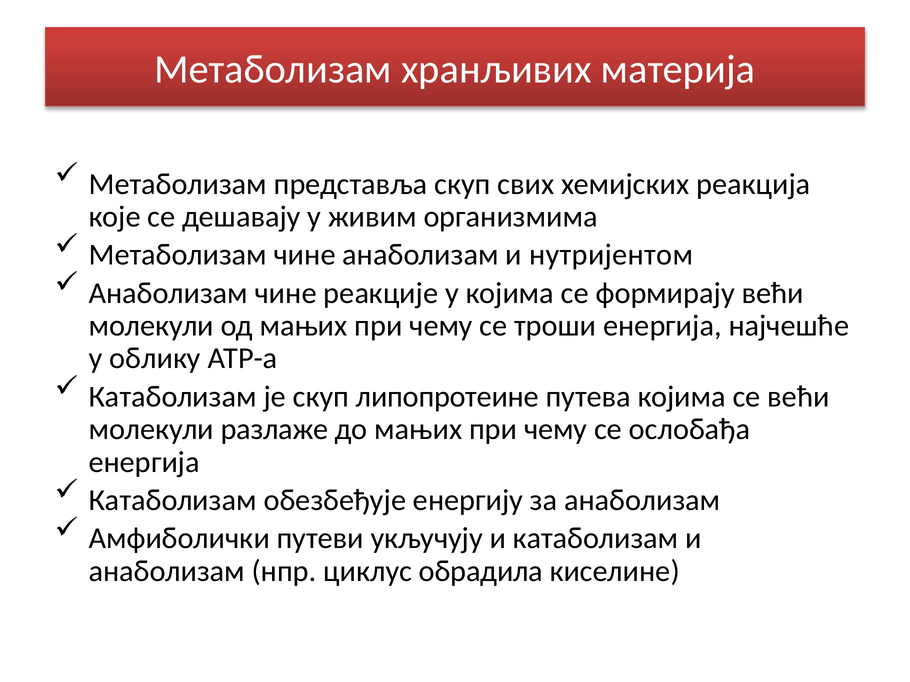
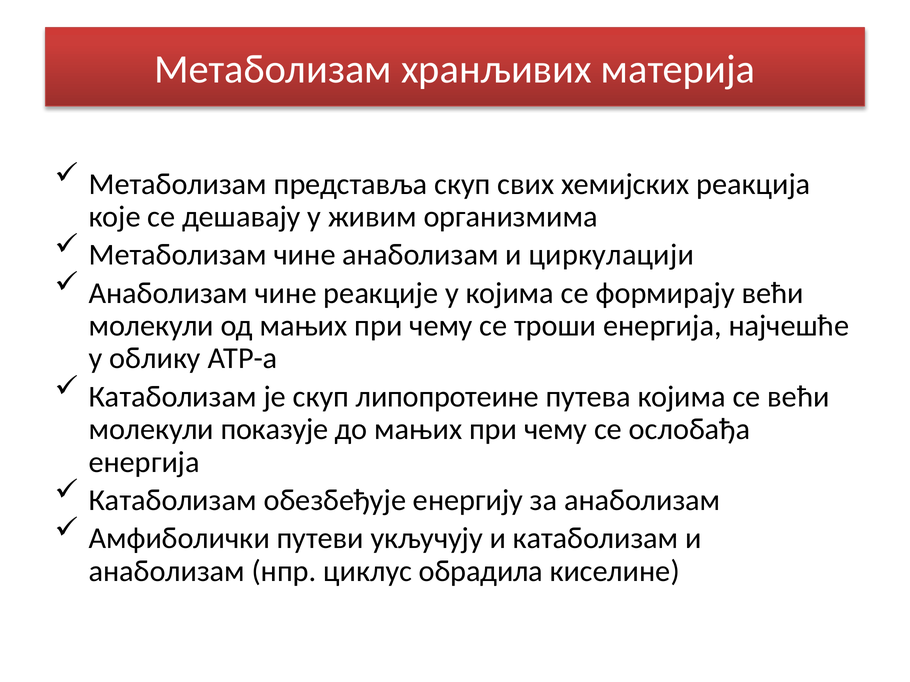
нутријентом: нутријентом -> циркулацији (611, 255)
разлаже: разлаже -> показује (274, 430)
